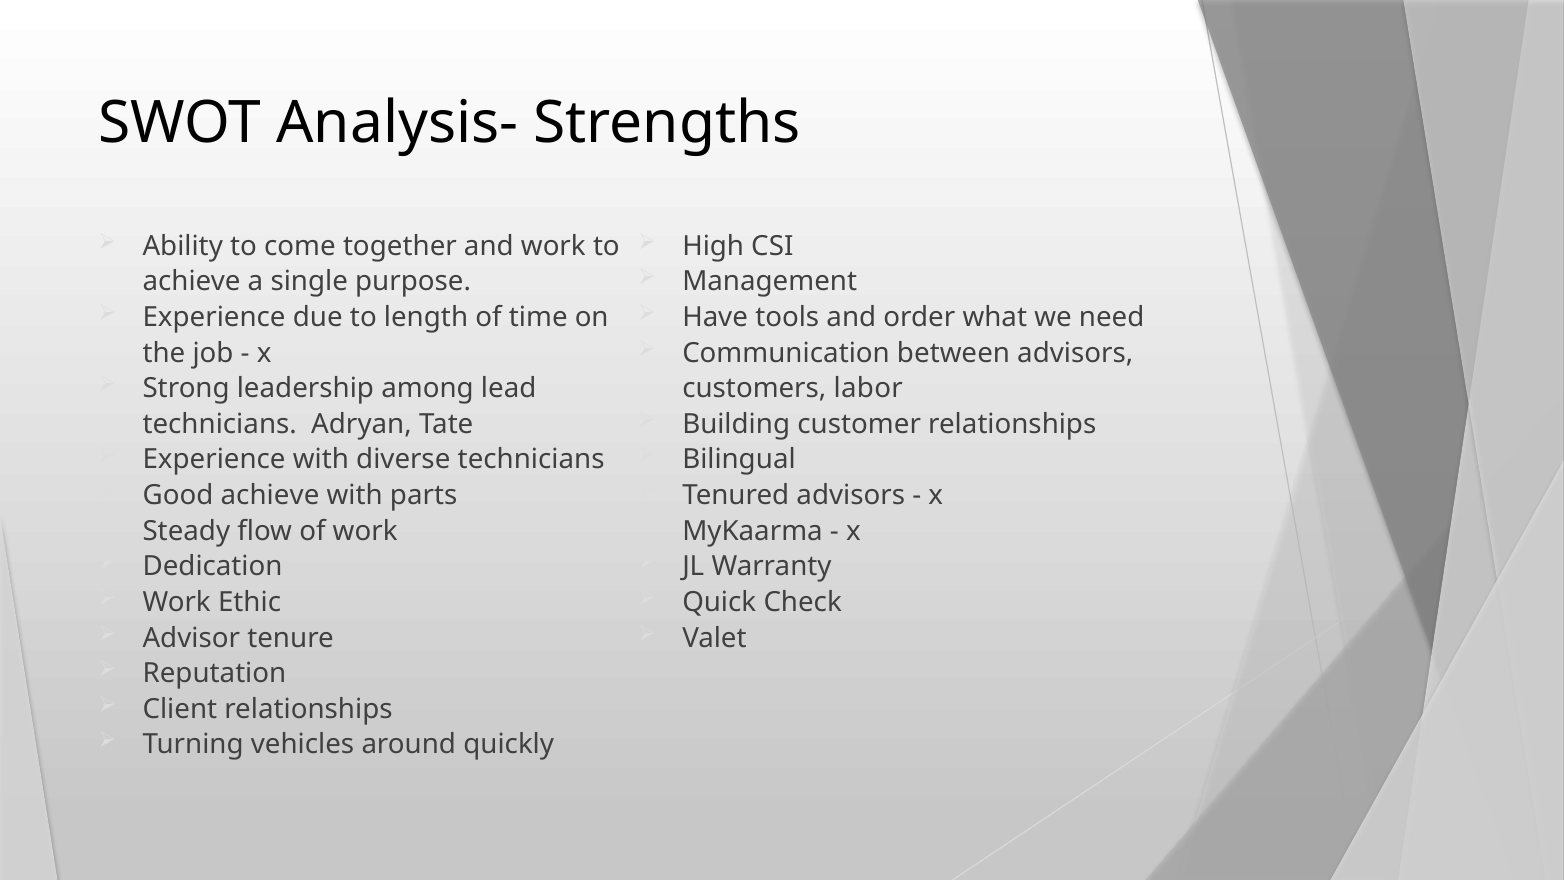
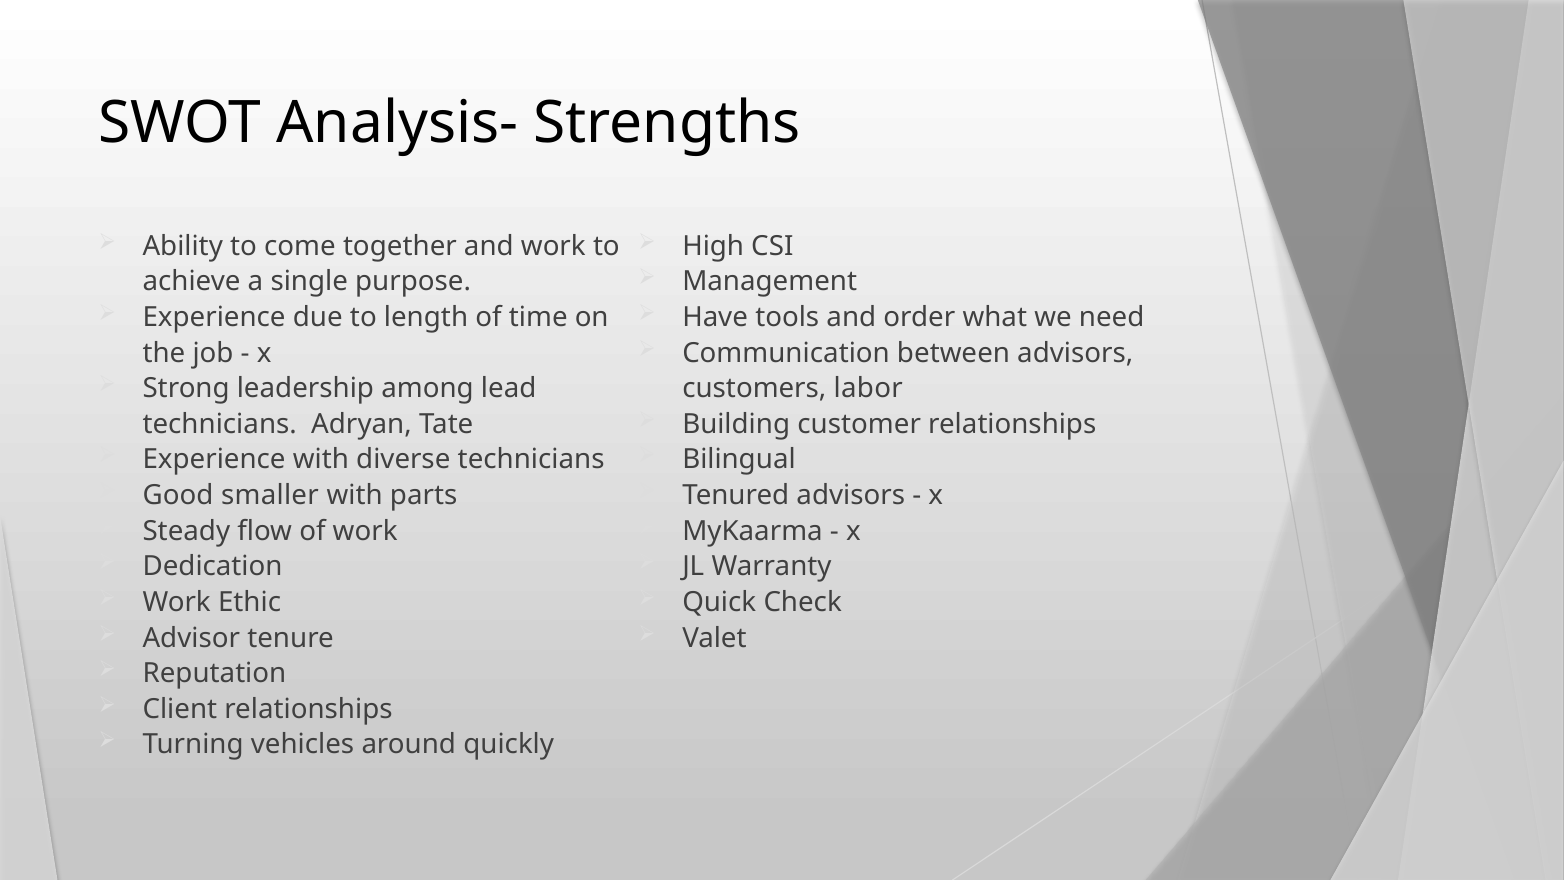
Good achieve: achieve -> smaller (270, 495)
